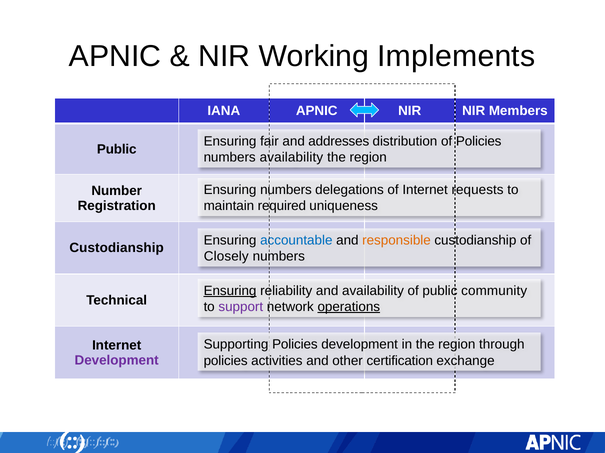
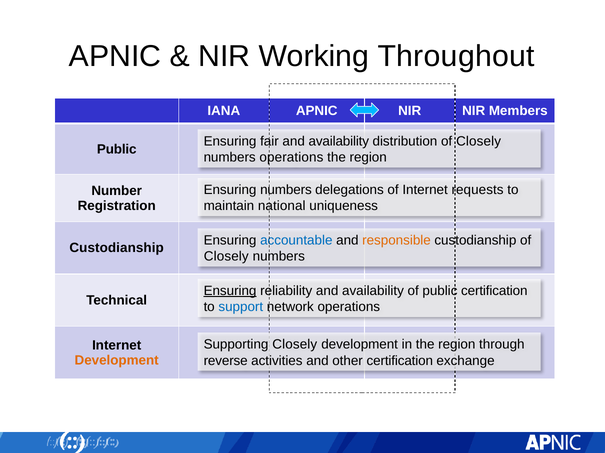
Implements: Implements -> Throughout (456, 56)
fair and addresses: addresses -> availability (339, 142)
distribution of Policies: Policies -> Closely (479, 142)
numbers availability: availability -> operations (291, 158)
required: required -> national (282, 206)
public community: community -> certification (494, 291)
support colour: purple -> blue (241, 307)
operations underline: present -> none (349, 307)
Supporting Policies: Policies -> Closely (295, 345)
Development colour: purple -> orange (117, 361)
policies: policies -> reverse (226, 361)
